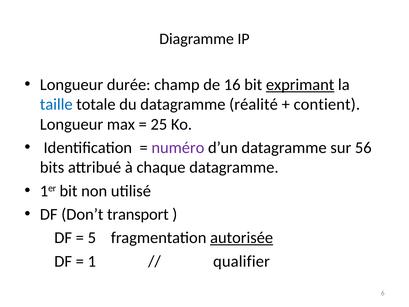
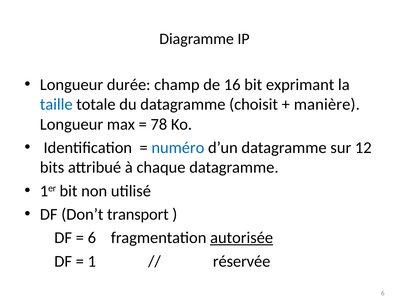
exprimant underline: present -> none (300, 85)
réalité: réalité -> choisit (254, 104)
contient: contient -> manière (327, 104)
25: 25 -> 78 (159, 124)
numéro colour: purple -> blue (178, 148)
56: 56 -> 12 (363, 148)
5: 5 -> 6 (92, 238)
qualifier: qualifier -> réservée (242, 261)
